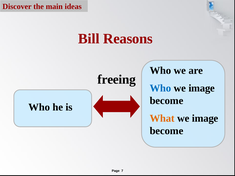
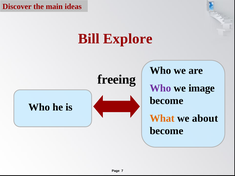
Reasons: Reasons -> Explore (128, 39)
Who colour: blue -> purple (160, 88)
image: image -> about (205, 119)
